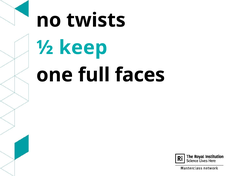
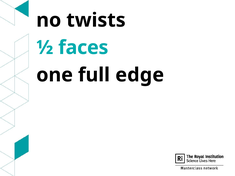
keep: keep -> faces (83, 48)
faces: faces -> edge (140, 75)
